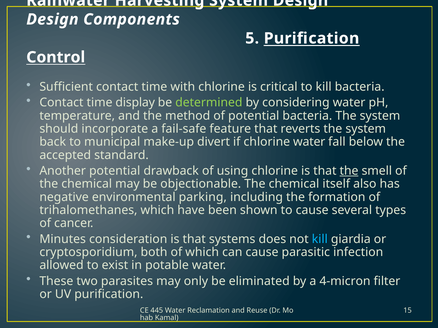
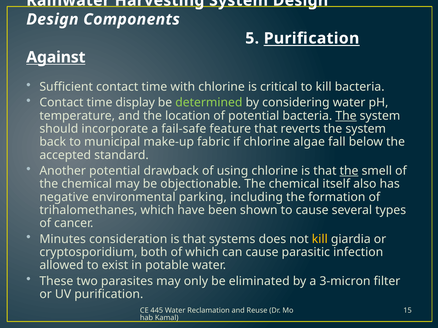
Control: Control -> Against (56, 57)
method: method -> location (188, 116)
The underline: none -> present (346, 116)
divert: divert -> fabric (214, 142)
chlorine water: water -> algae (309, 142)
kill colour: light blue -> yellow (320, 239)
4-micron: 4-micron -> 3-micron (345, 281)
